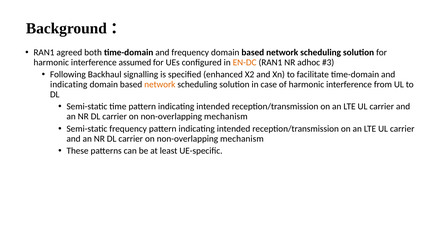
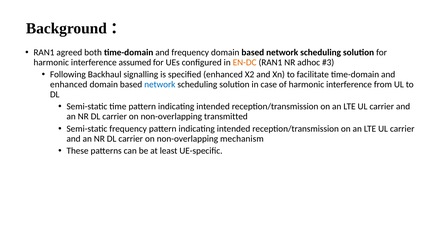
indicating: indicating -> enhanced (69, 84)
network colour: orange -> blue (160, 84)
mechanism: mechanism -> transmitted (226, 116)
